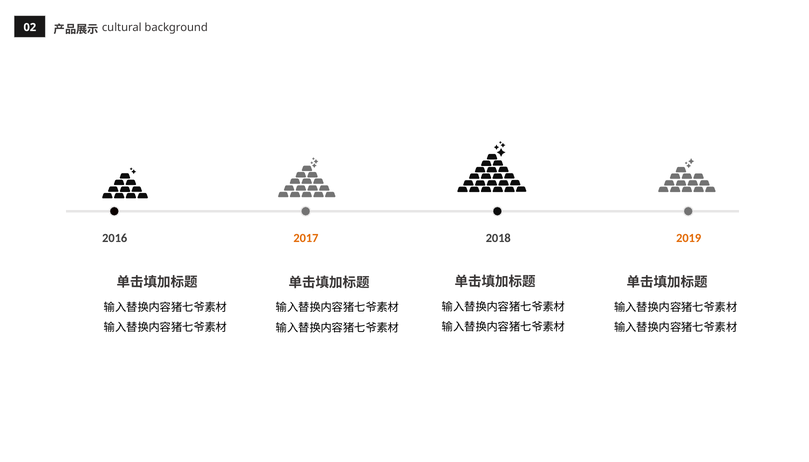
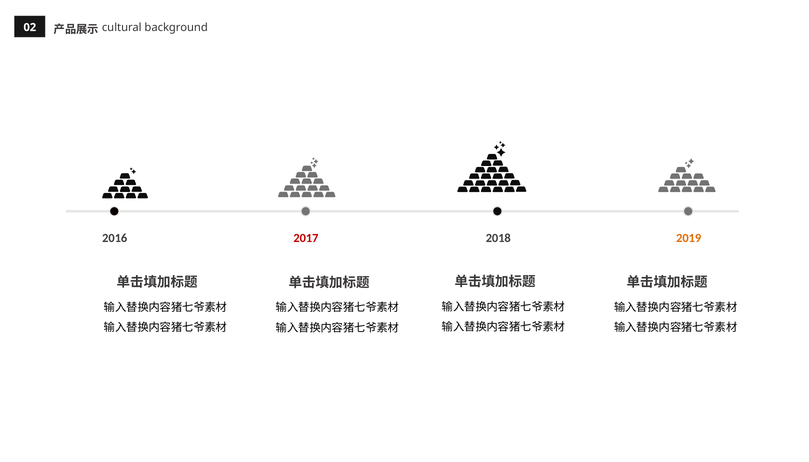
2017 colour: orange -> red (306, 238)
